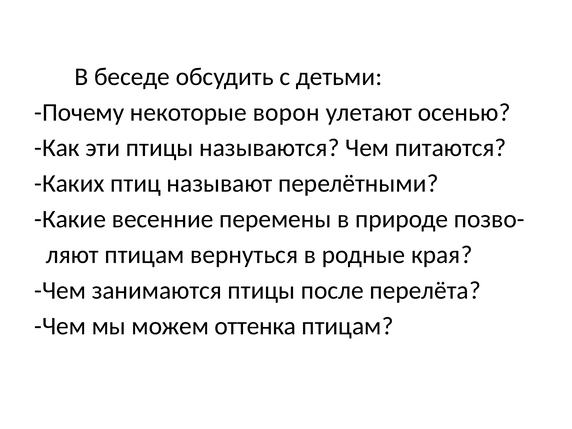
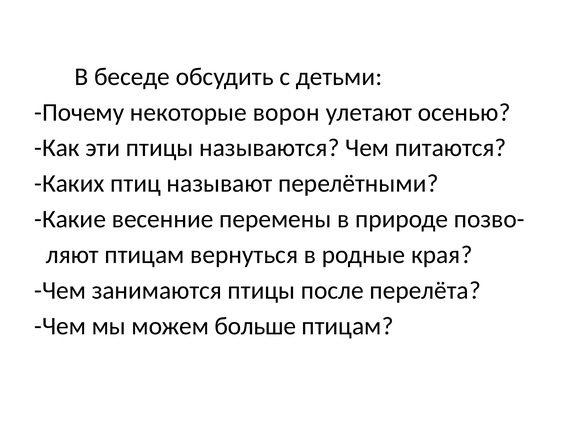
оттенка: оттенка -> больше (255, 326)
